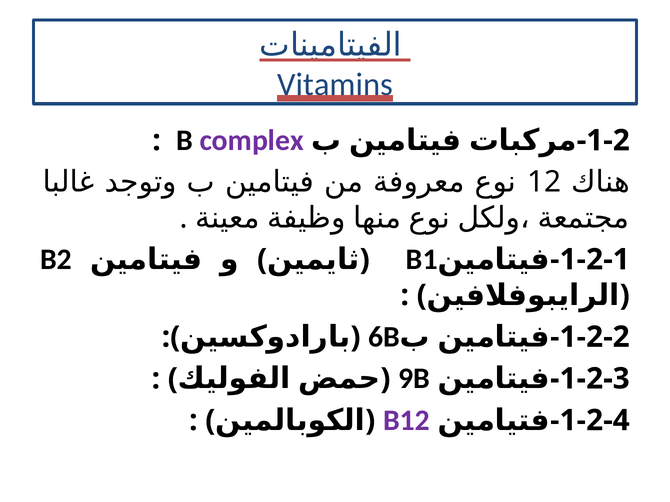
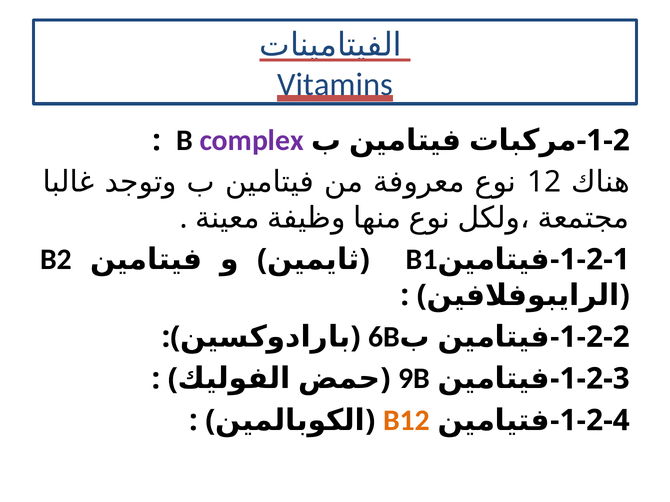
B12 colour: purple -> orange (406, 421)
